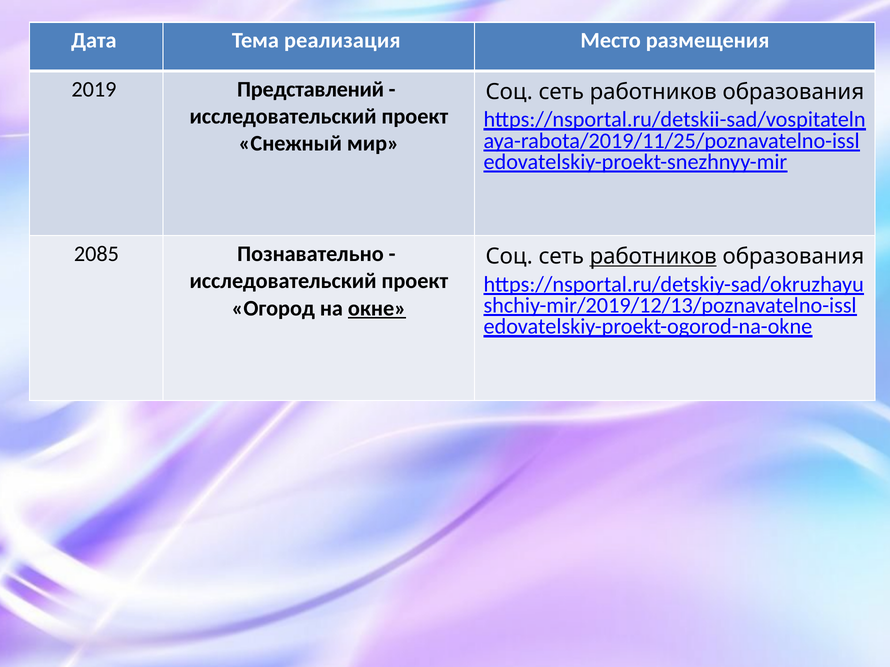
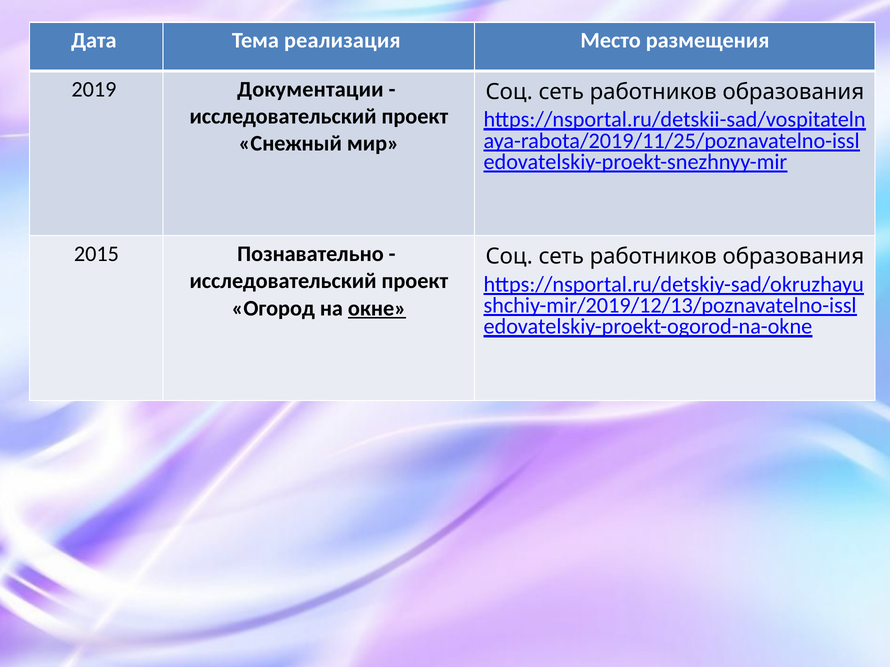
Представлений: Представлений -> Документации (310, 89)
2085: 2085 -> 2015 (96, 254)
работников underline: present -> none (653, 257)
